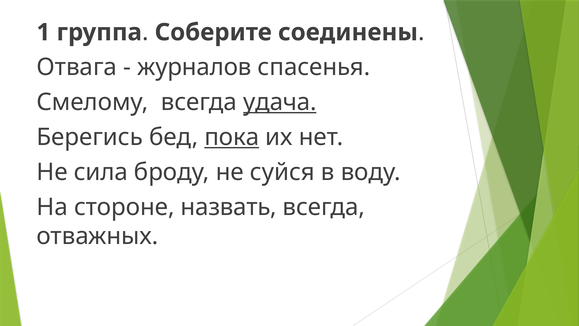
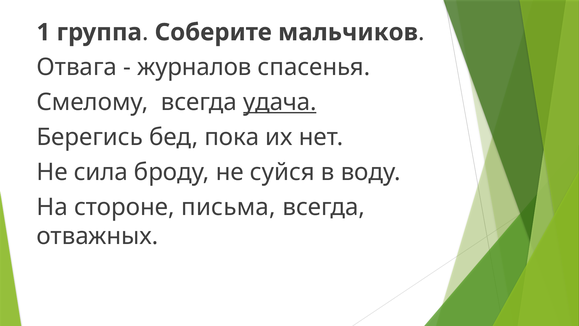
соединены: соединены -> мальчиков (348, 32)
пока underline: present -> none (232, 137)
назвать: назвать -> письма (228, 207)
